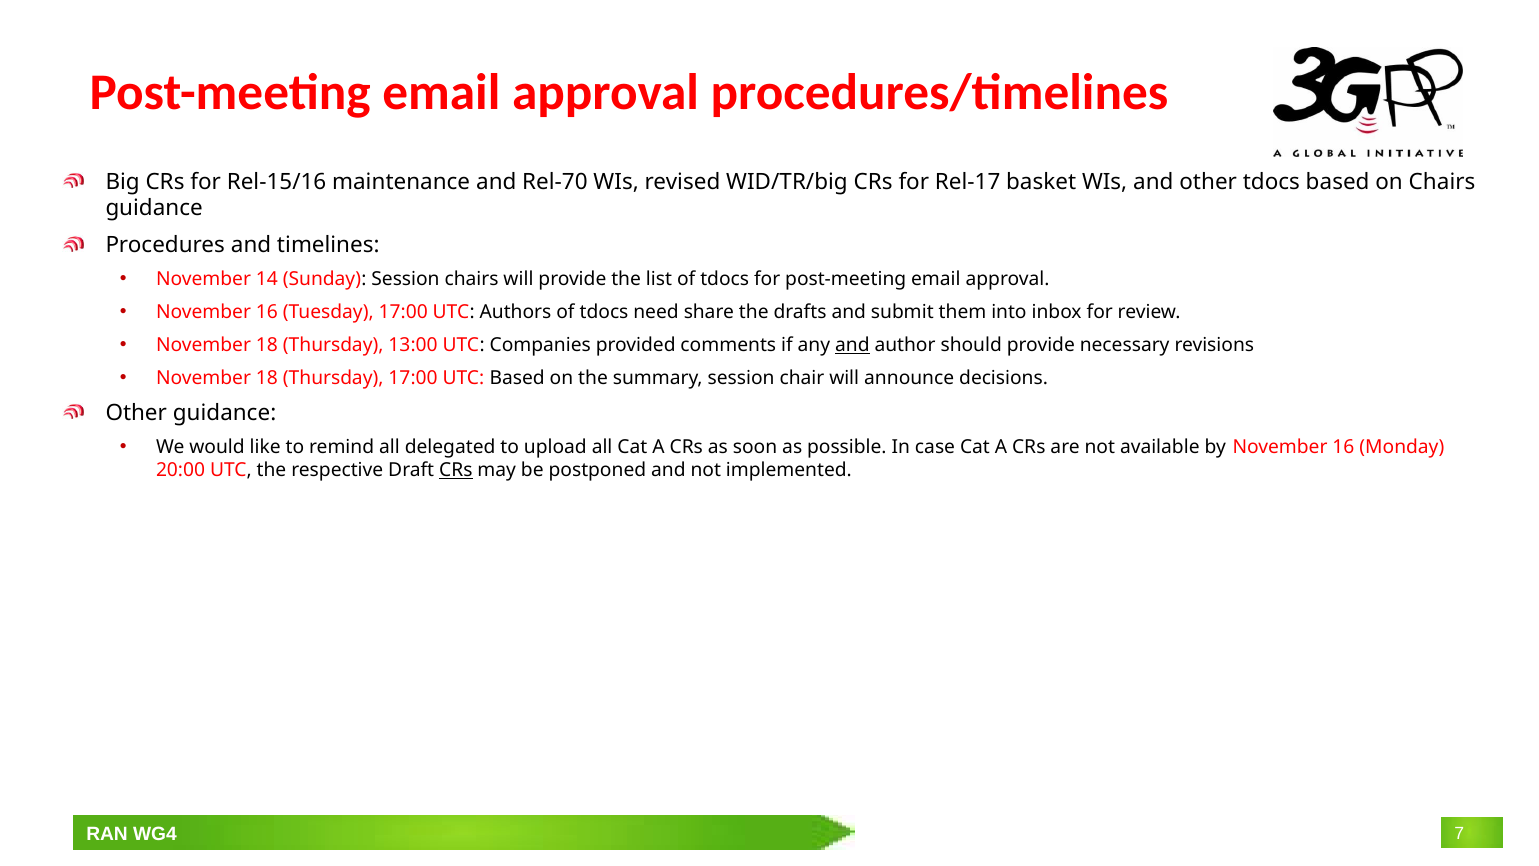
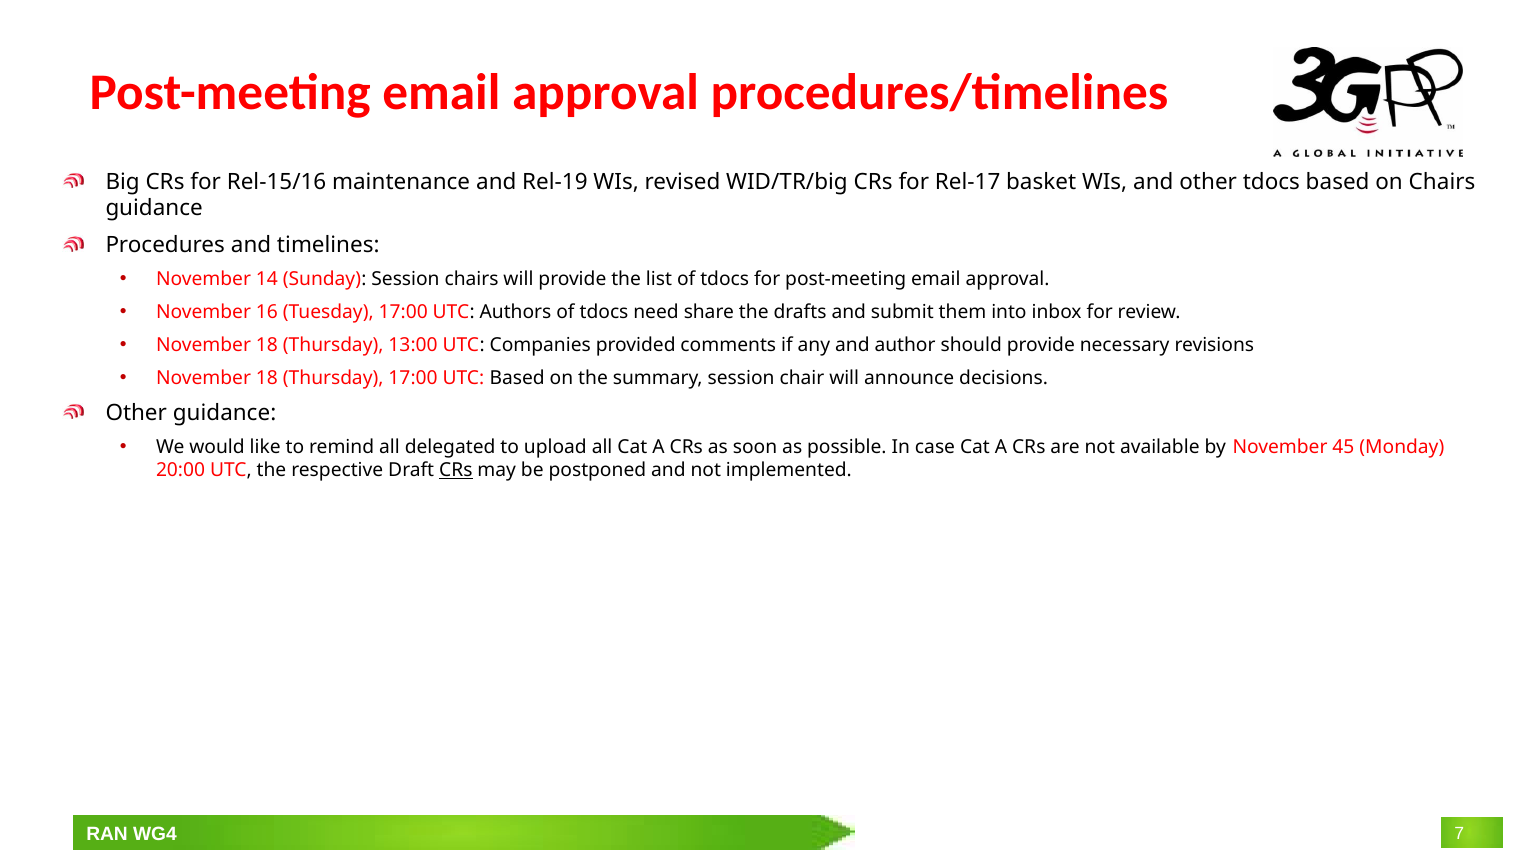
Rel-70: Rel-70 -> Rel-19 (555, 182)
and underline: present -> none (852, 345)
by November 16: 16 -> 45 (1343, 447)
